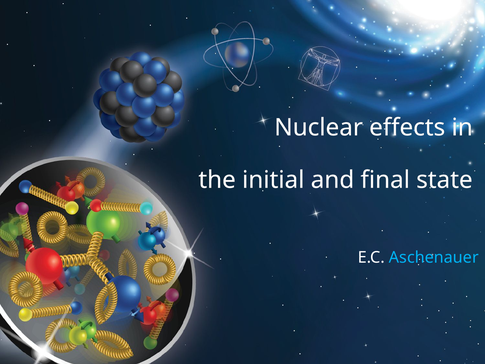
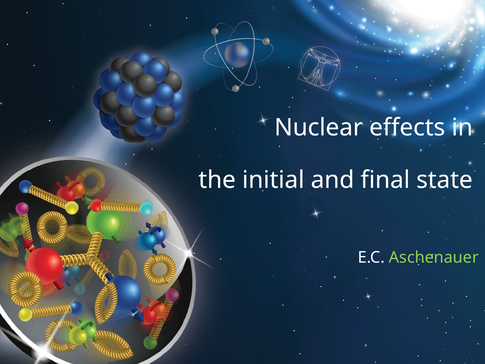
Aschenauer colour: light blue -> light green (434, 257)
